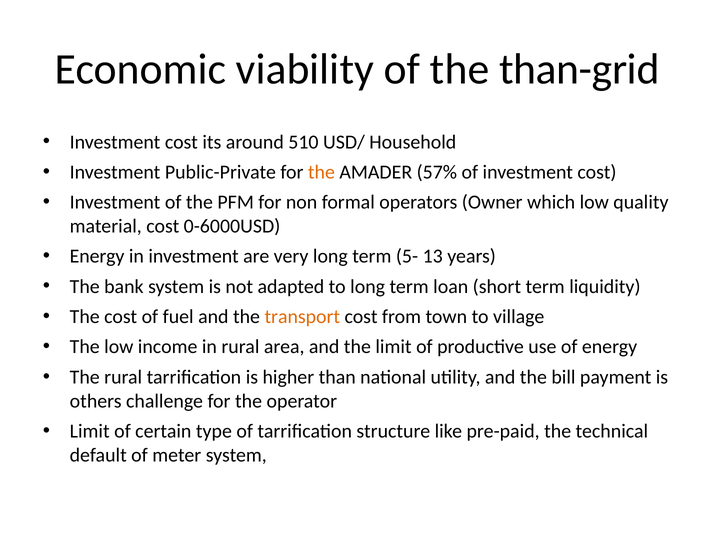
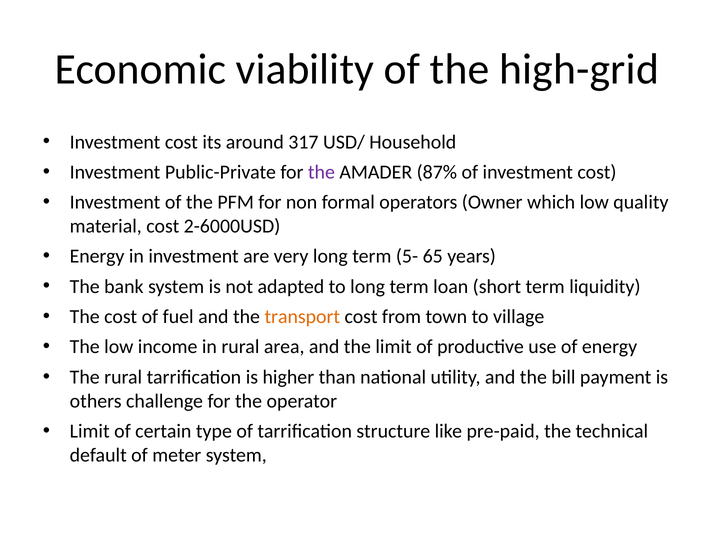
than-grid: than-grid -> high-grid (579, 69)
510: 510 -> 317 (303, 142)
the colour: orange -> purple (321, 172)
57%: 57% -> 87% (437, 172)
0-6000USD: 0-6000USD -> 2-6000USD (232, 226)
13: 13 -> 65 (433, 256)
